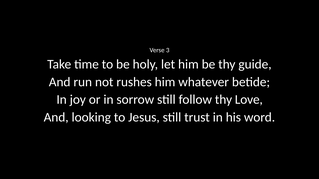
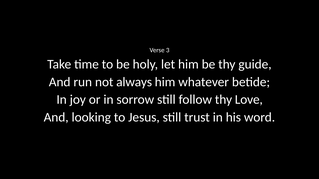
rushes: rushes -> always (134, 82)
